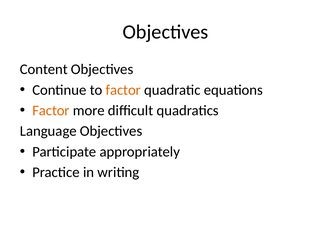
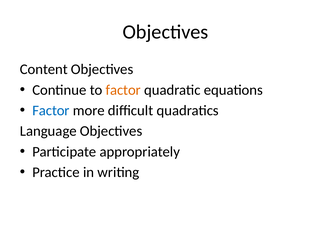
Factor colour: orange -> blue (51, 111)
